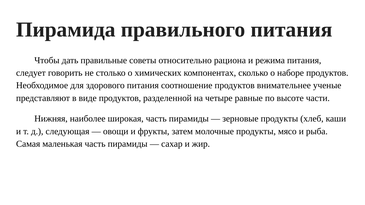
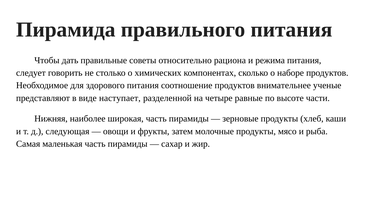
виде продуктов: продуктов -> наступает (120, 98)
